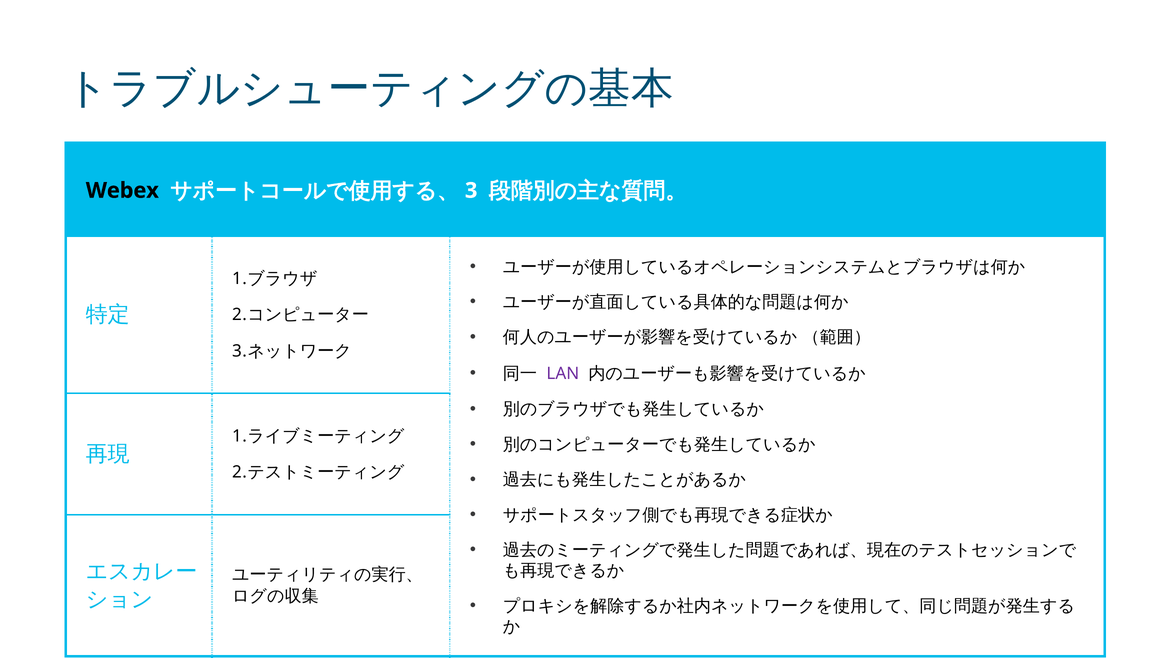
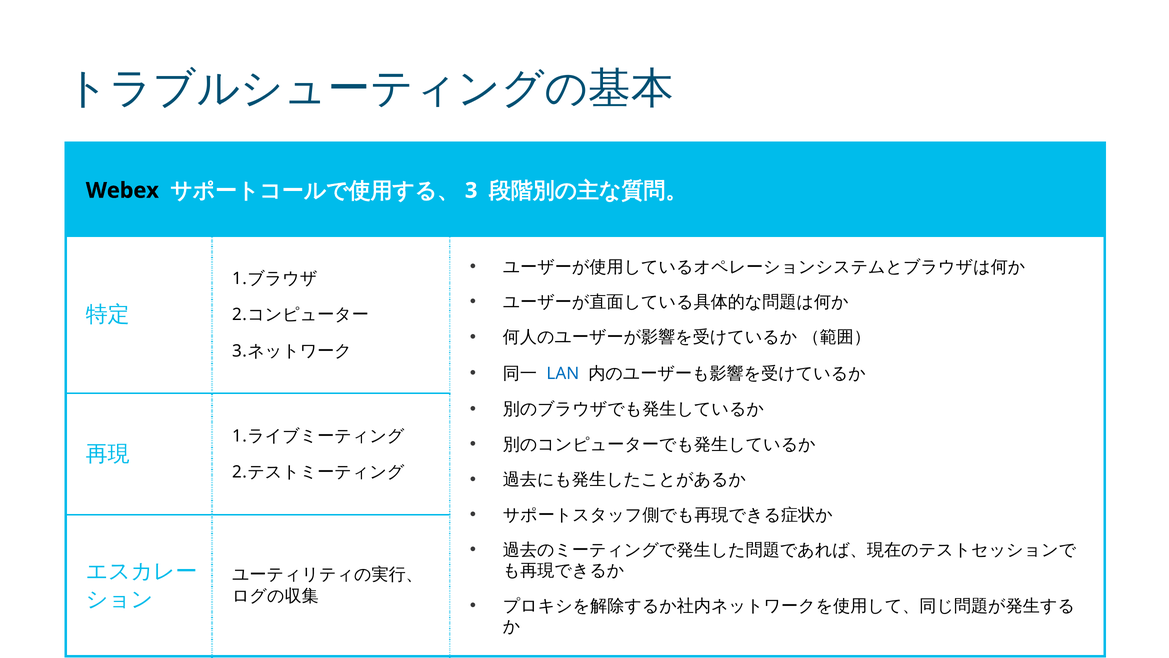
LAN colour: purple -> blue (563, 374)
